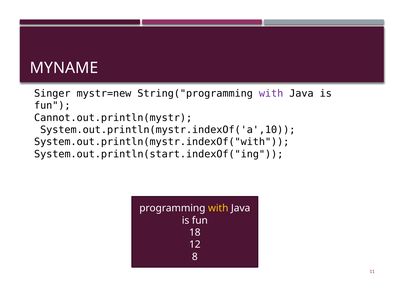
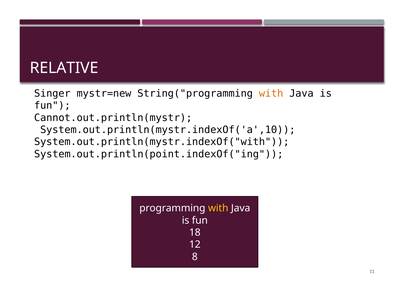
MYNAME: MYNAME -> RELATIVE (64, 68)
with colour: purple -> orange (271, 94)
System.out.println(start.indexOf("ing: System.out.println(start.indexOf("ing -> System.out.println(point.indexOf("ing (159, 154)
